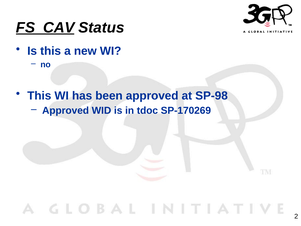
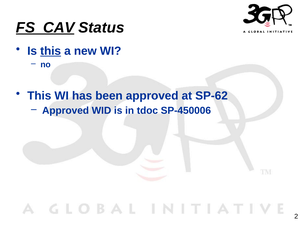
this underline: none -> present (51, 51)
SP-98: SP-98 -> SP-62 (212, 96)
SP-170269: SP-170269 -> SP-450006 (186, 110)
